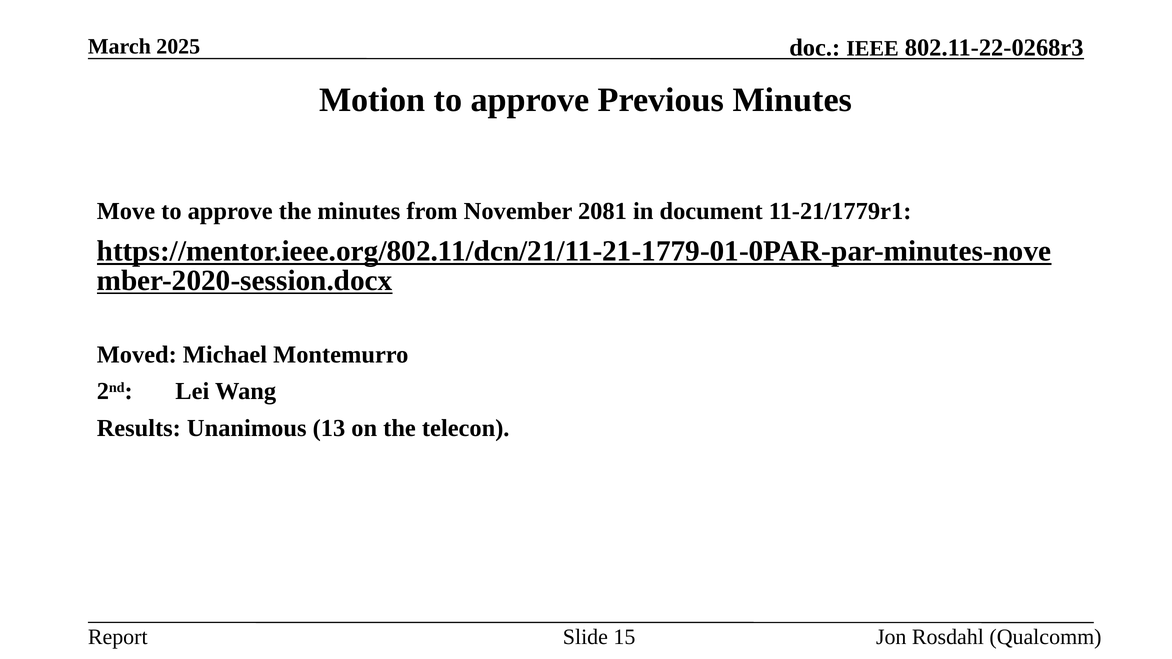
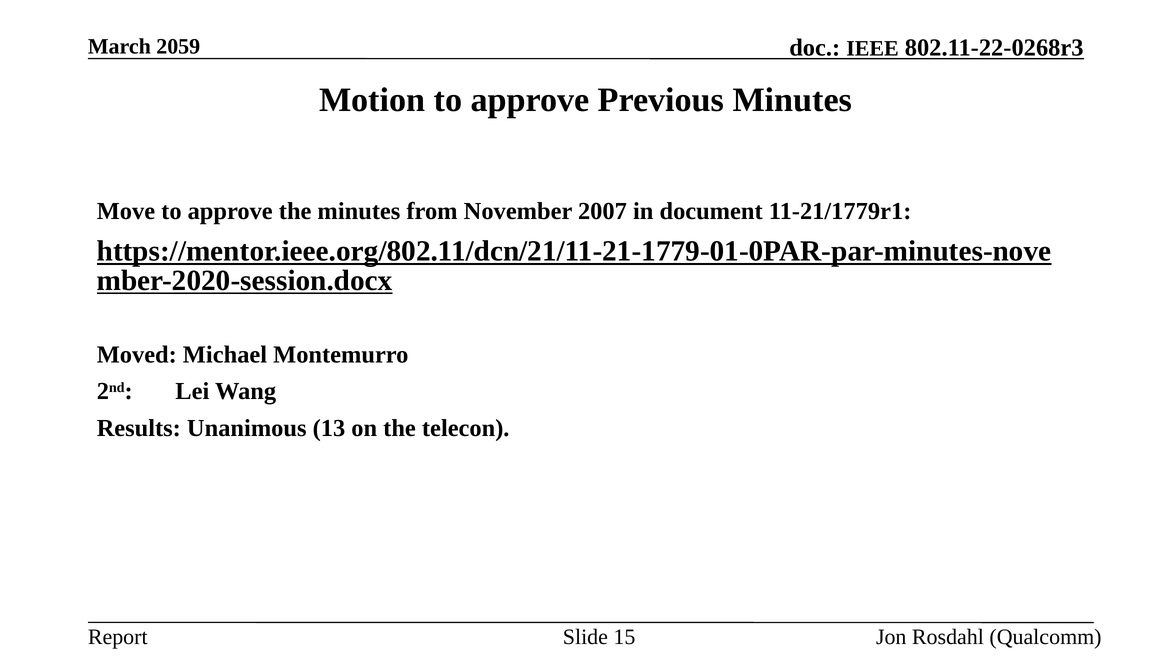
2025: 2025 -> 2059 (178, 47)
2081: 2081 -> 2007 (602, 211)
